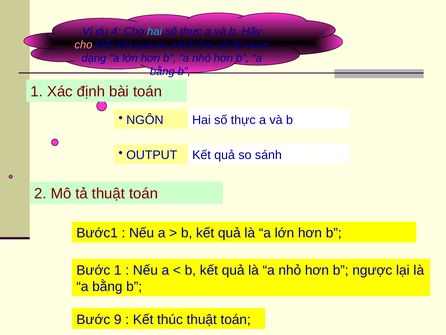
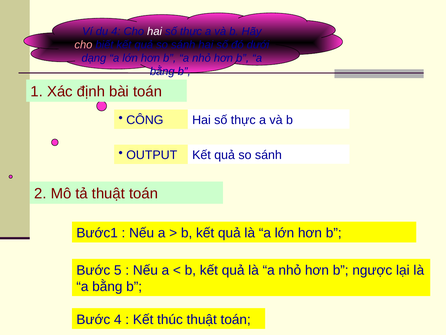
hai colour: light blue -> white (155, 31)
NGÔN: NGÔN -> CÔNG (145, 120)
Bước 1: 1 -> 5 (118, 270)
Bước 9: 9 -> 4 (118, 319)
